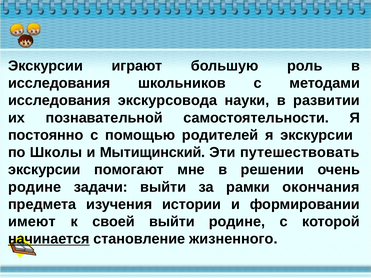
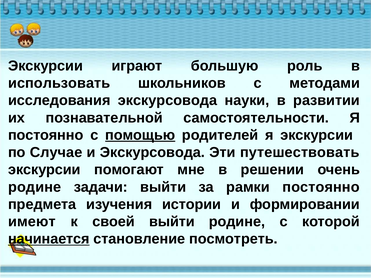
исследования: исследования -> использовать (59, 83)
помощью underline: none -> present (140, 135)
Школы: Школы -> Случае (56, 153)
и Мытищинский: Мытищинский -> Экскурсовода (152, 153)
рамки окончания: окончания -> постоянно (321, 187)
жизненного: жизненного -> посмотреть (233, 239)
